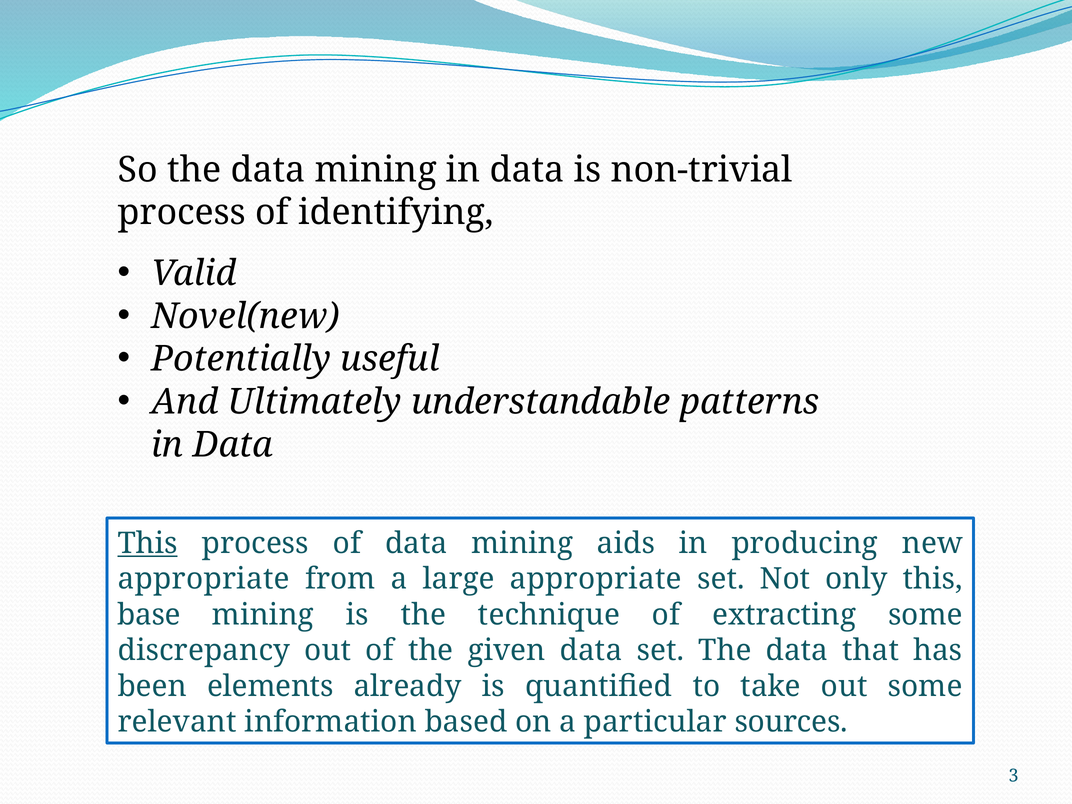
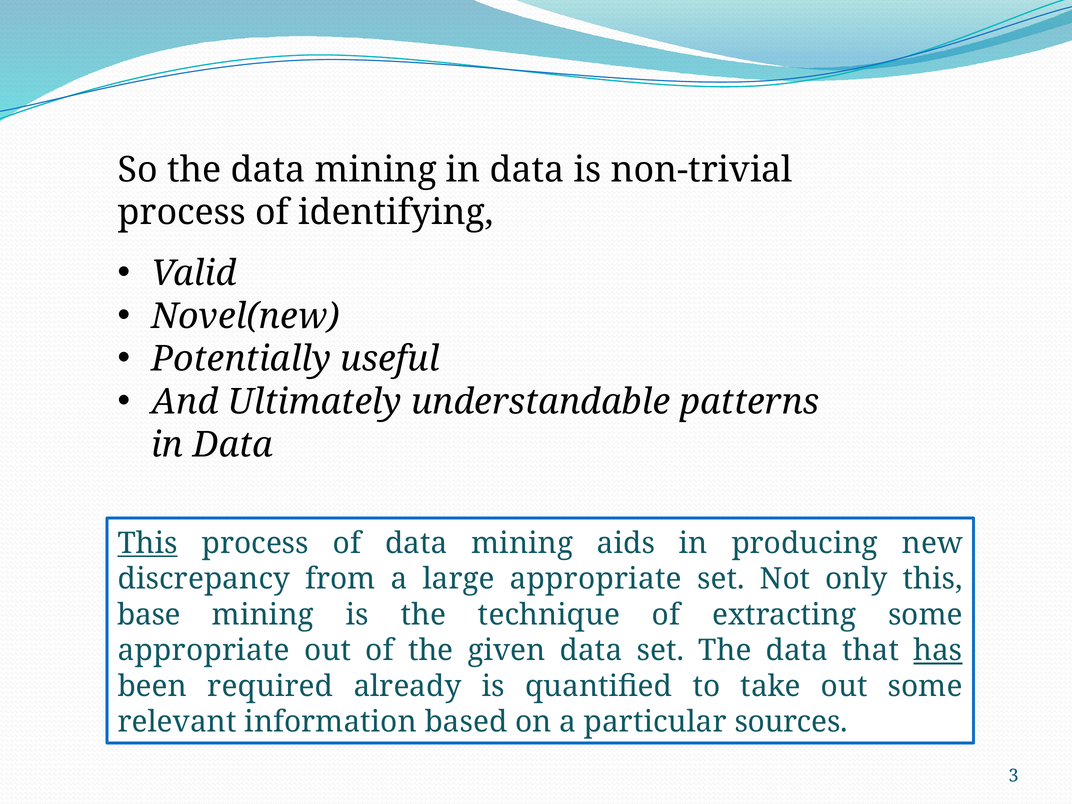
appropriate: appropriate -> discrepancy (204, 579)
discrepancy: discrepancy -> appropriate (204, 651)
has underline: none -> present (938, 651)
elements: elements -> required (270, 686)
